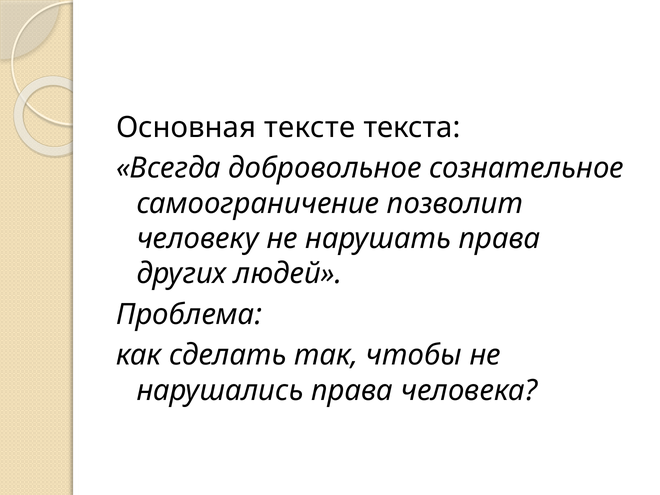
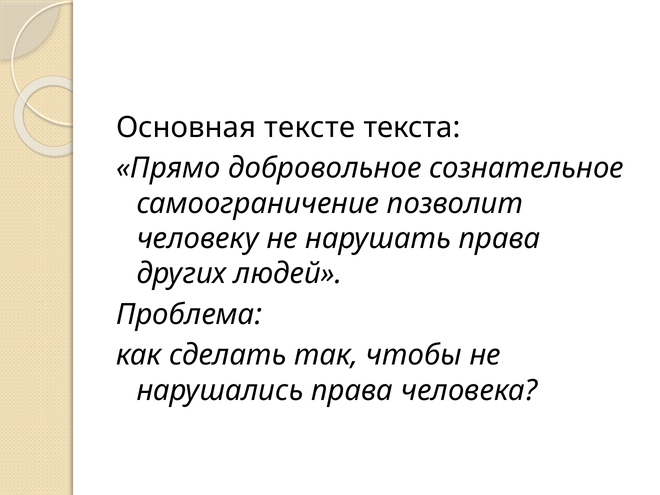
Всегда: Всегда -> Прямо (168, 168)
